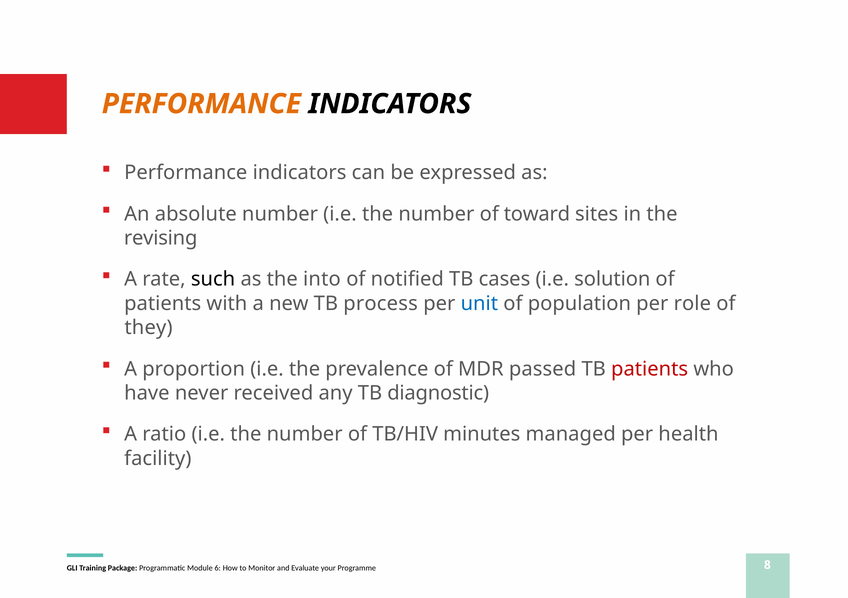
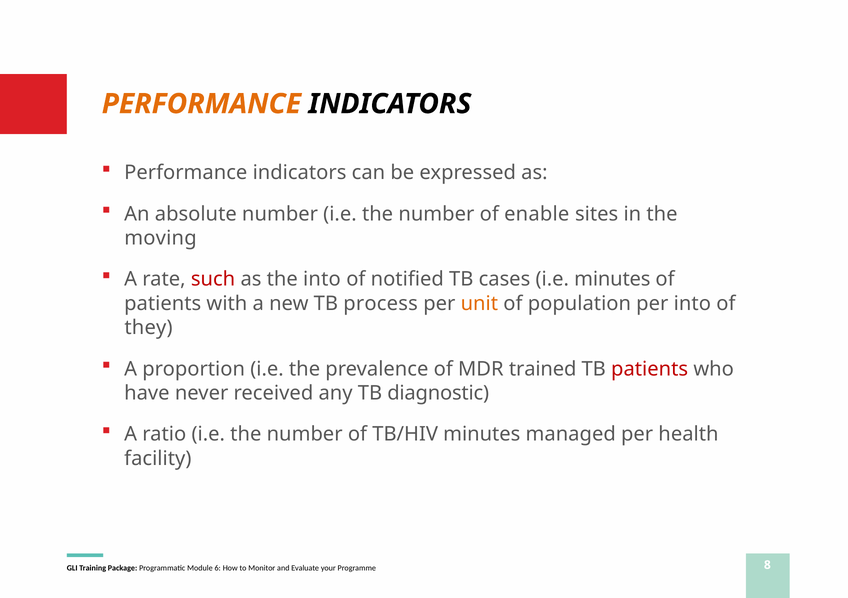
toward: toward -> enable (537, 214)
revising: revising -> moving (160, 238)
such colour: black -> red (213, 280)
i.e solution: solution -> minutes (612, 280)
unit colour: blue -> orange (479, 304)
per role: role -> into (692, 304)
passed: passed -> trained (543, 369)
